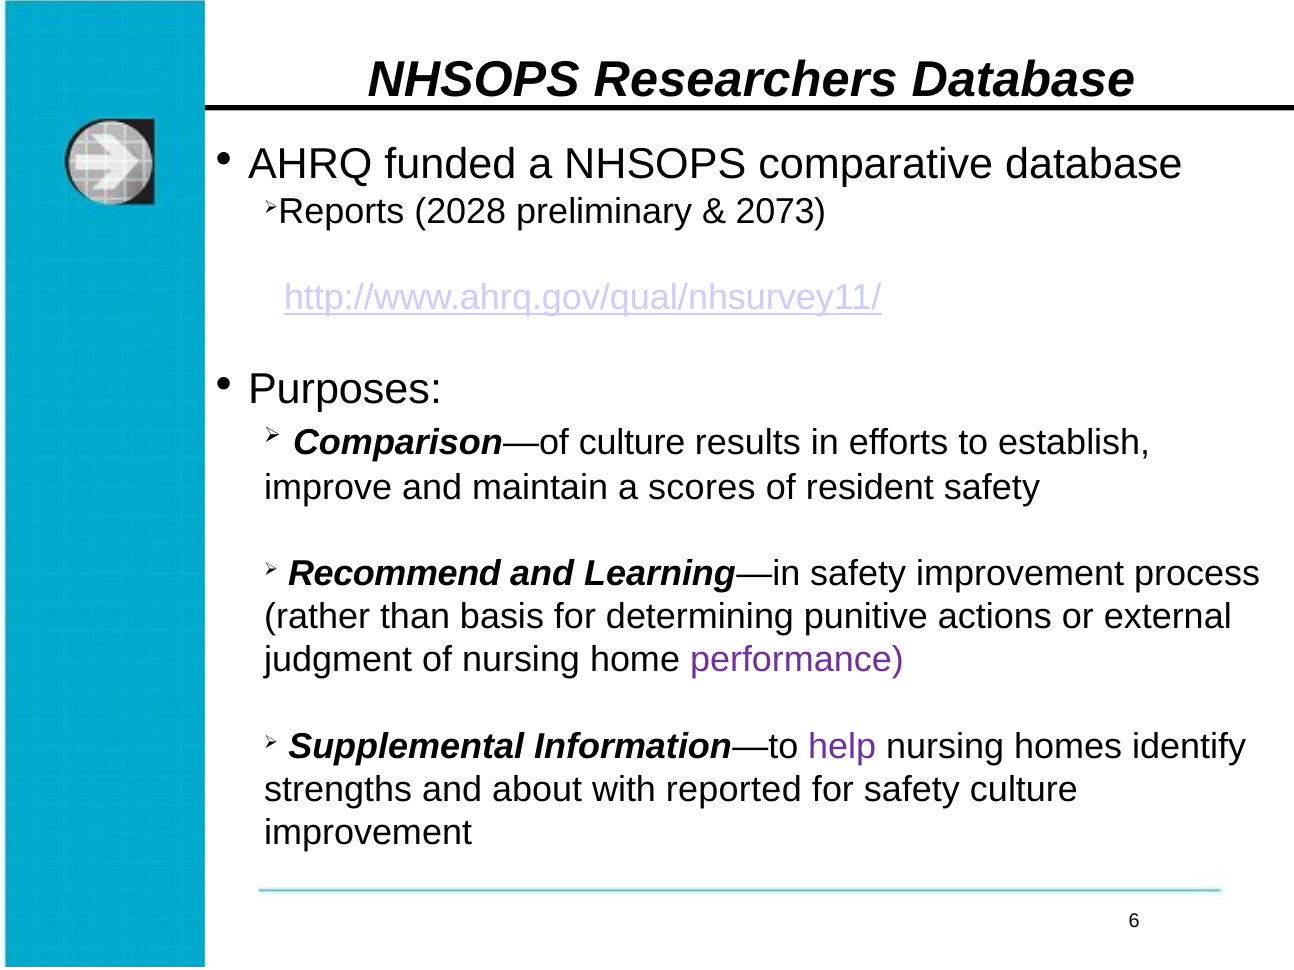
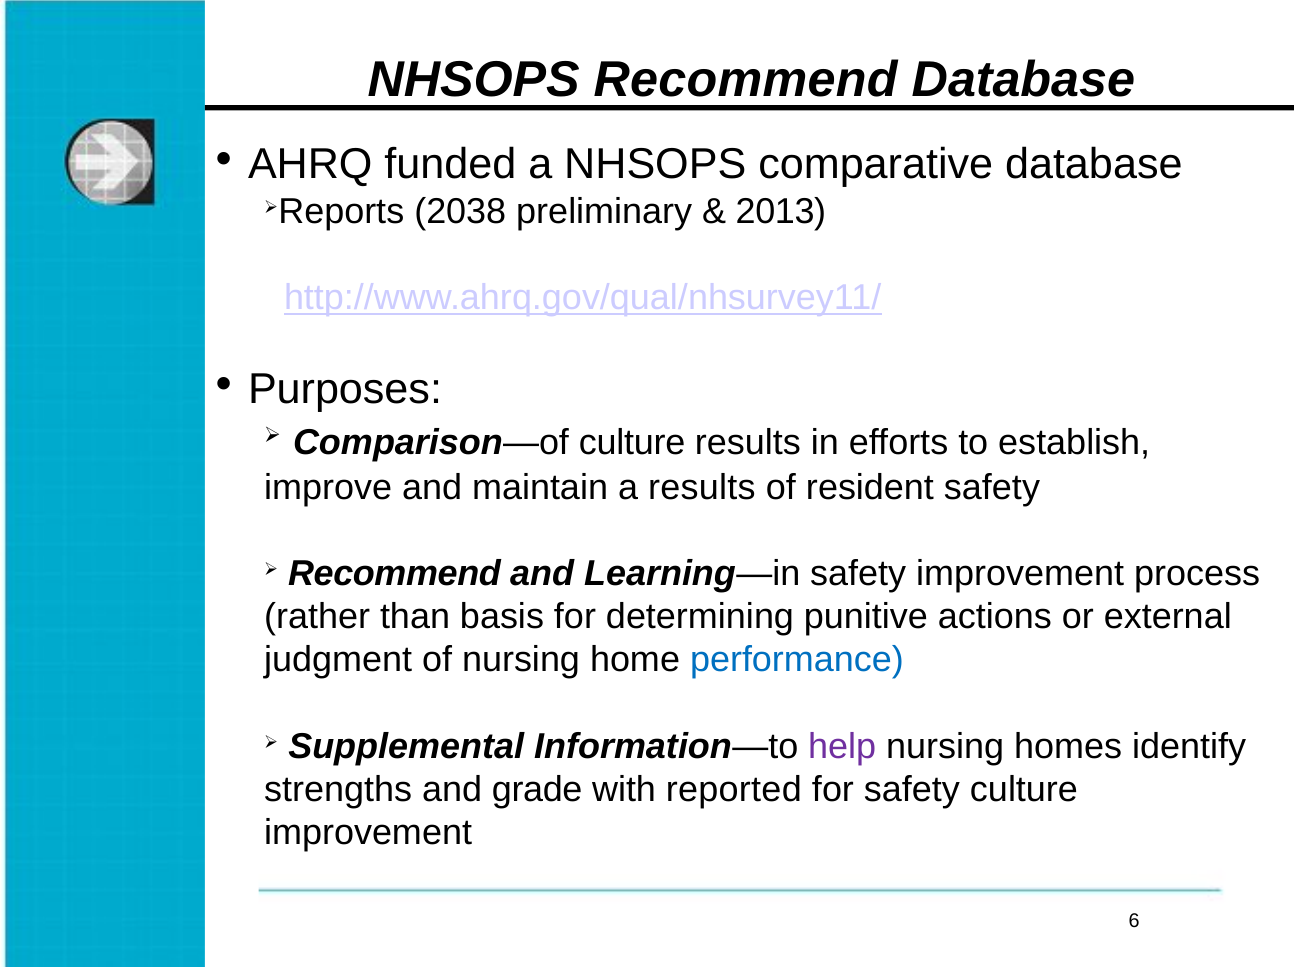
NHSOPS Researchers: Researchers -> Recommend (746, 80)
2028: 2028 -> 2038 (460, 212)
2073: 2073 -> 2013 (781, 212)
a scores: scores -> results (702, 488)
performance colour: purple -> blue (797, 660)
about: about -> grade (537, 790)
